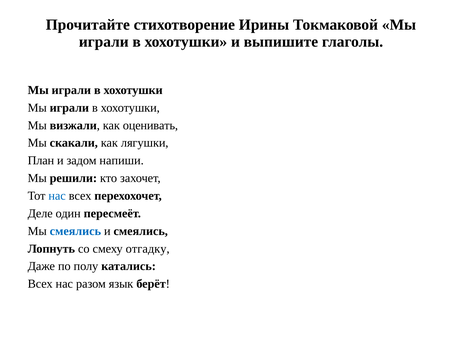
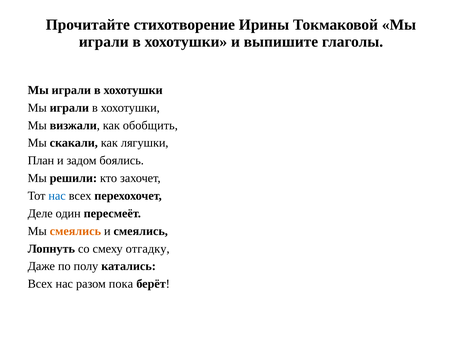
оценивать: оценивать -> обобщить (150, 125)
напиши: напиши -> боялись (122, 160)
смеялись colour: blue -> orange (75, 231)
язык: язык -> пока (121, 283)
